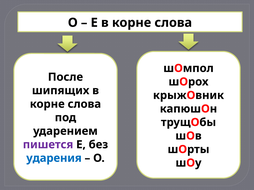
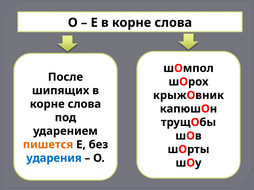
пишется colour: purple -> orange (48, 145)
